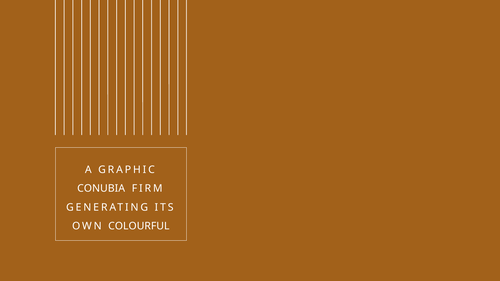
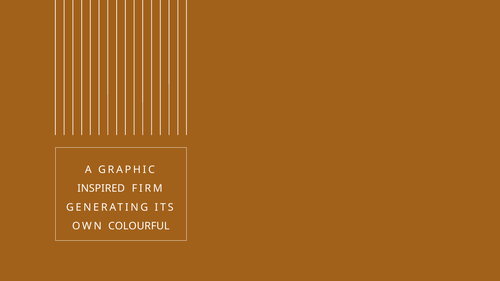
CONUBIA: CONUBIA -> INSPIRED (101, 189)
